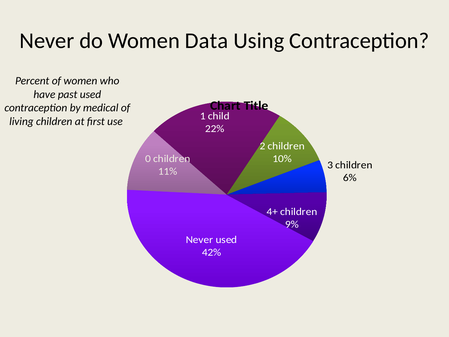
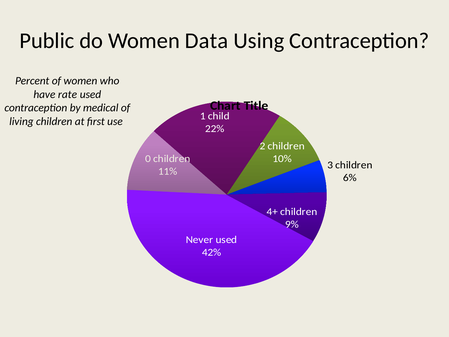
Never: Never -> Public (47, 41)
past: past -> rate (68, 94)
